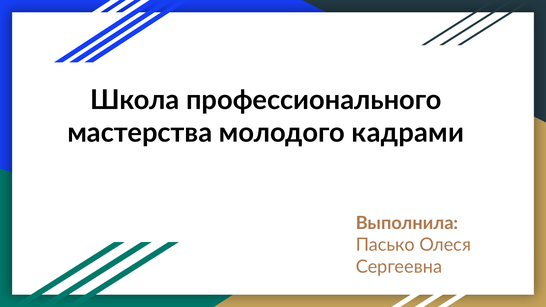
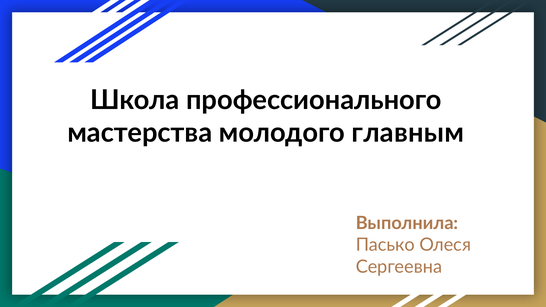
кадрами: кадрами -> главным (408, 133)
